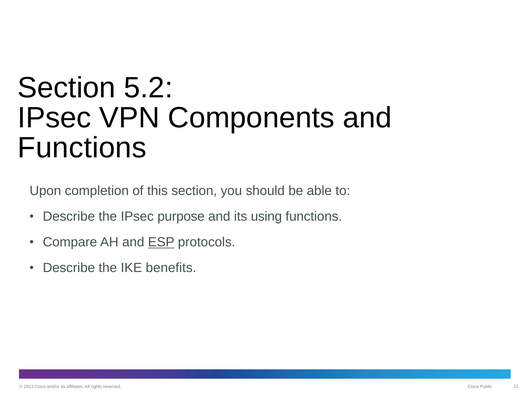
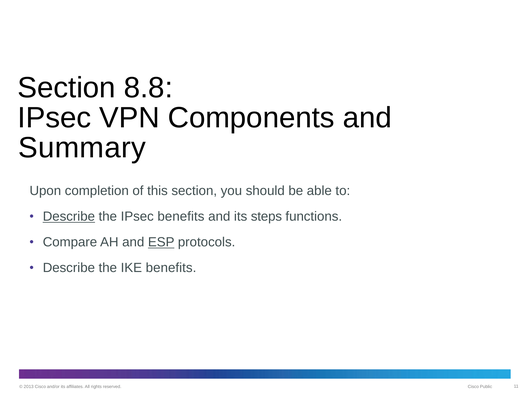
5.2: 5.2 -> 8.8 (148, 88)
Functions: Functions -> Summary (82, 148)
Describe underline: none -> present (69, 217)
IPsec purpose: purpose -> benefits (181, 217)
using: using -> steps (266, 217)
